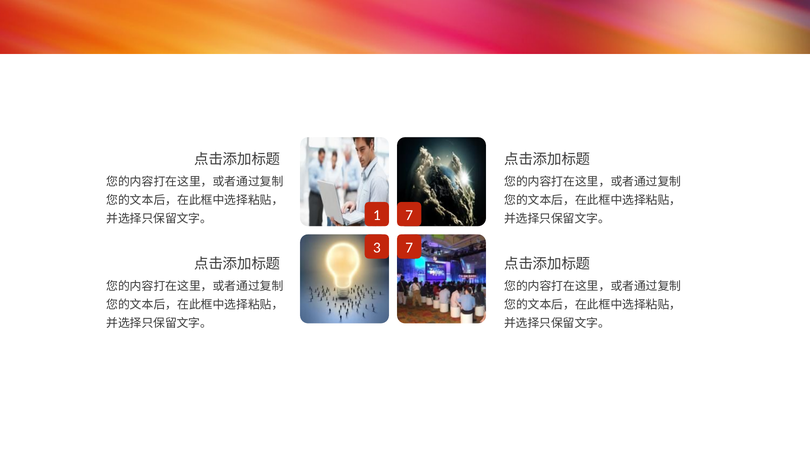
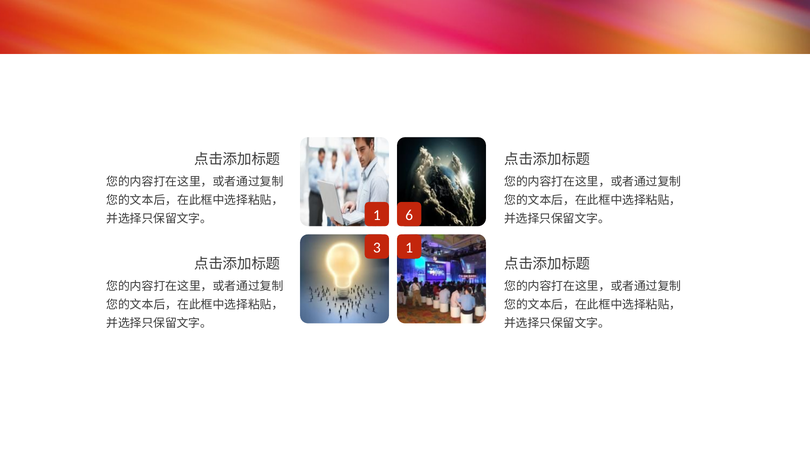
1 7: 7 -> 6 (409, 215)
3 7: 7 -> 1 (409, 247)
